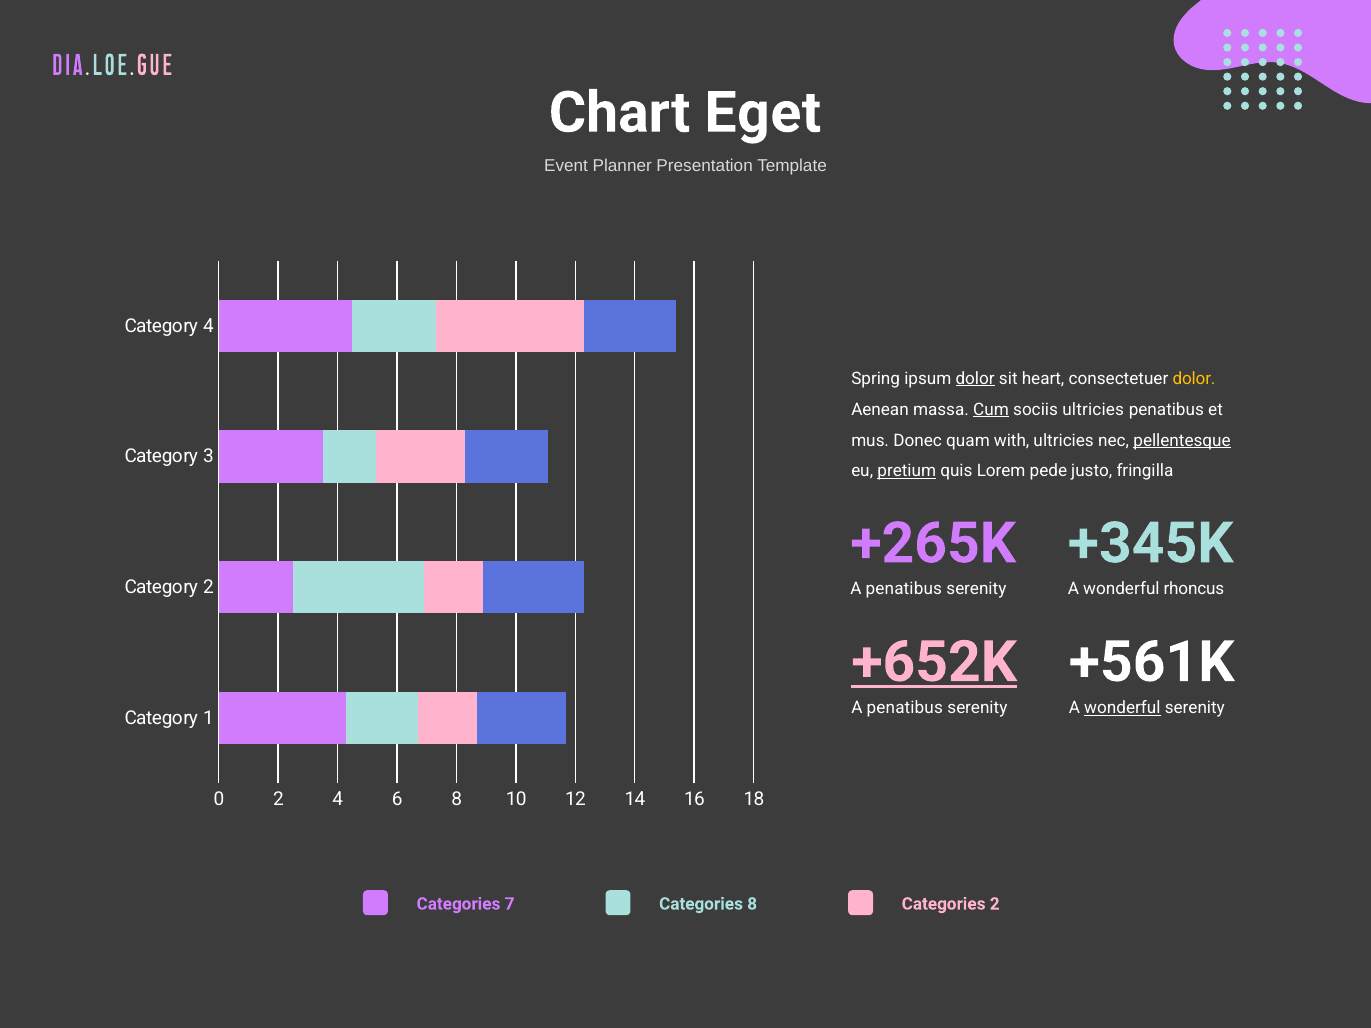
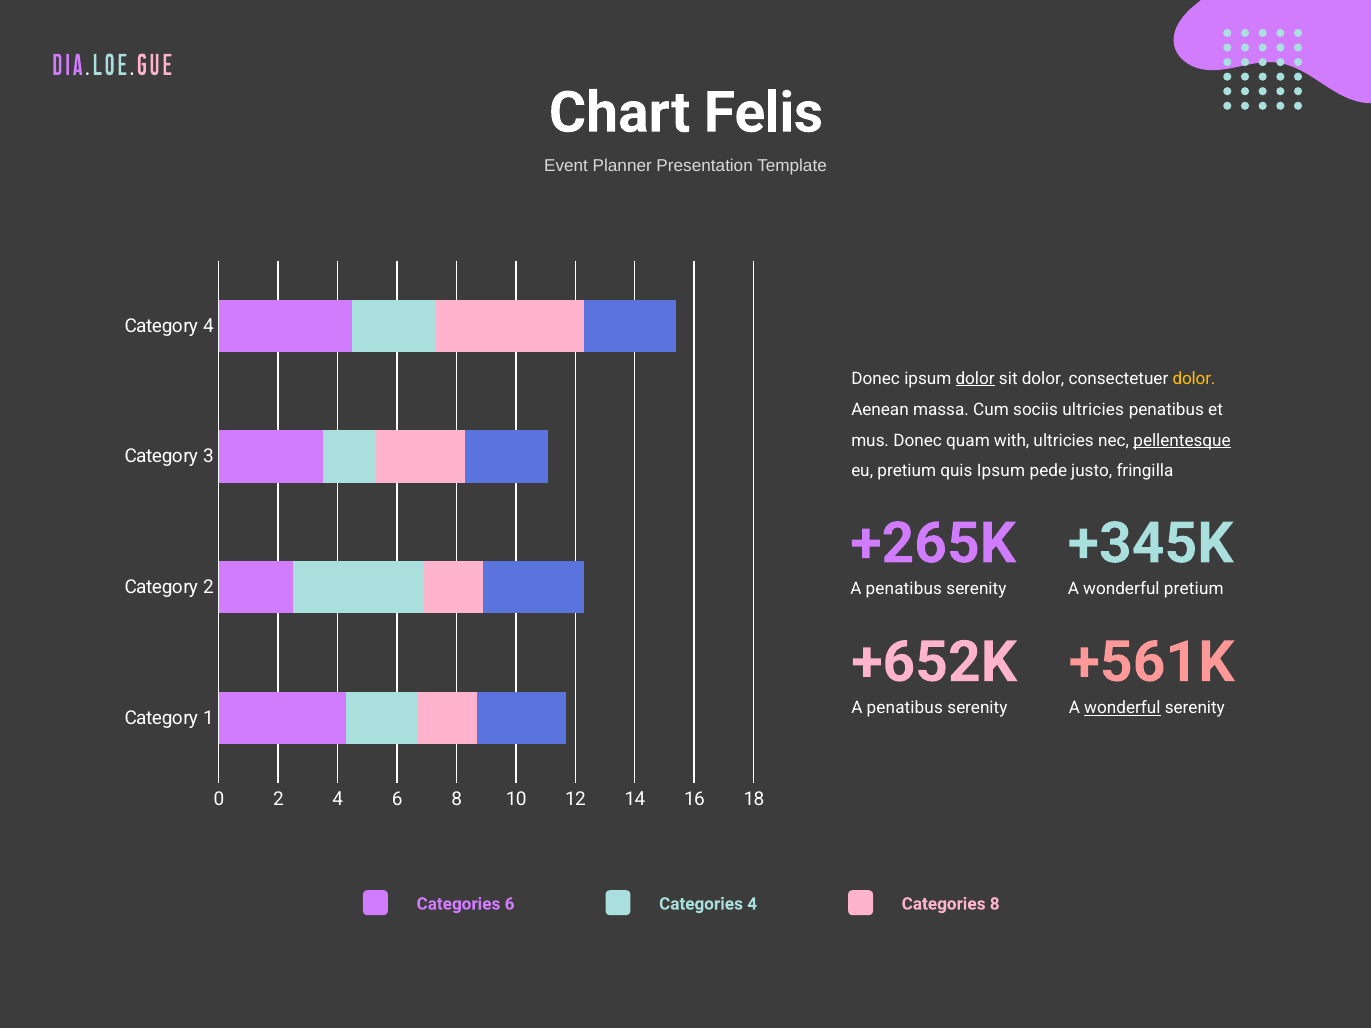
Eget: Eget -> Felis (763, 113)
Spring: Spring -> Donec (876, 379)
sit heart: heart -> dolor (1043, 379)
Cum underline: present -> none (991, 410)
pretium underline: present -> none (907, 471)
quis Lorem: Lorem -> Ipsum (1001, 471)
wonderful rhoncus: rhoncus -> pretium (1194, 589)
+652K underline: present -> none (934, 662)
+561K colour: white -> pink (1152, 662)
Categories 7: 7 -> 6 (510, 904)
Categories 8: 8 -> 4 (752, 904)
Categories 2: 2 -> 8 (995, 904)
